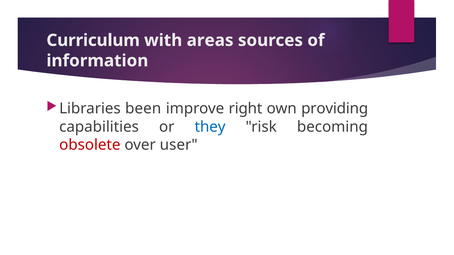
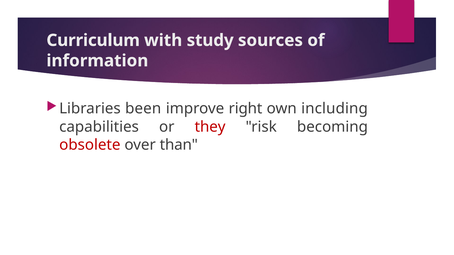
areas: areas -> study (210, 40)
providing: providing -> including (335, 109)
they colour: blue -> red (210, 127)
user: user -> than (179, 145)
